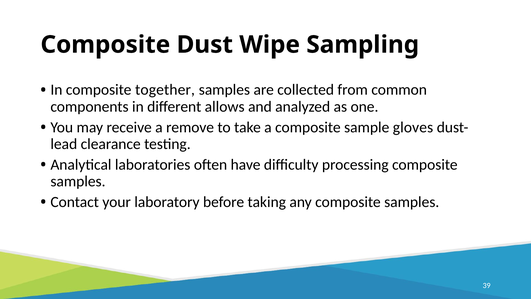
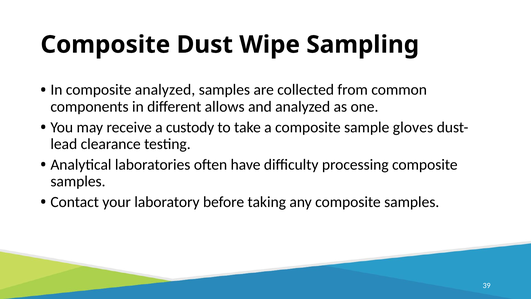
composite together: together -> analyzed (165, 90)
remove: remove -> custody (190, 127)
